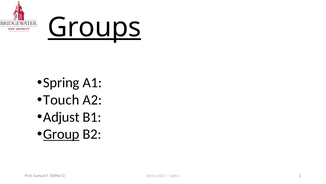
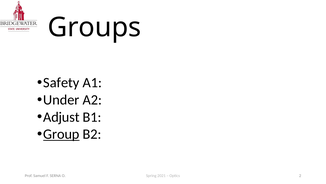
Groups underline: present -> none (94, 27)
Spring: Spring -> Safety (61, 82)
Touch: Touch -> Under (61, 100)
